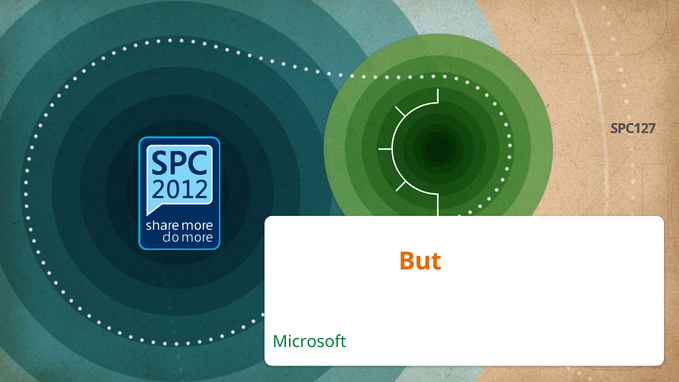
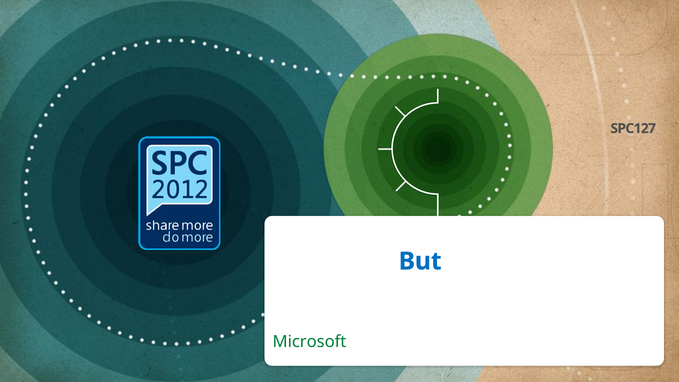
But colour: orange -> blue (420, 261)
